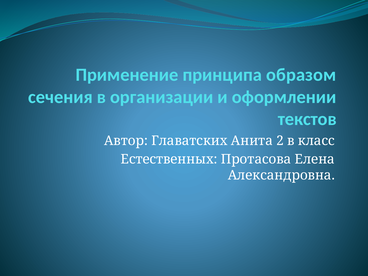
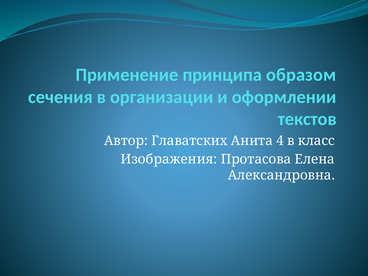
2: 2 -> 4 (280, 141)
Естественных: Естественных -> Изображения (169, 159)
